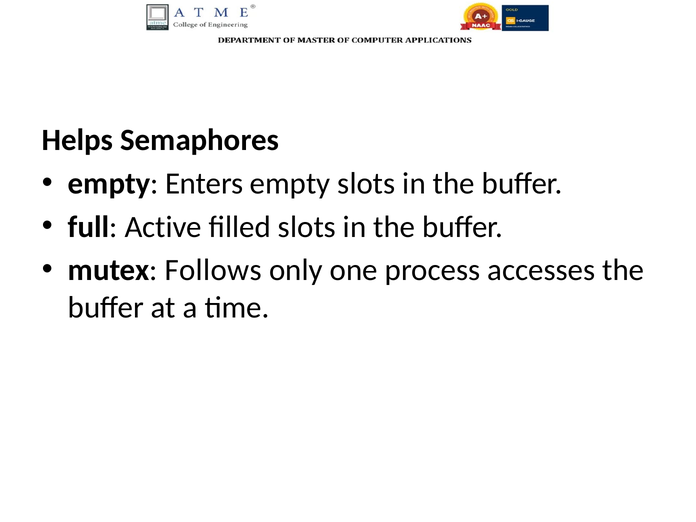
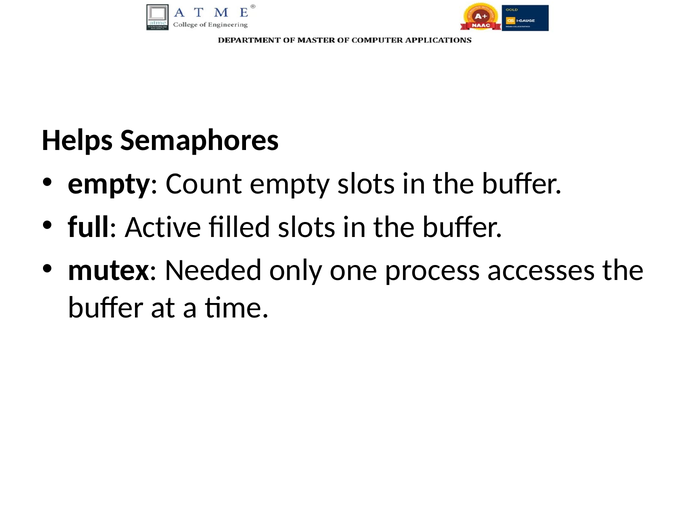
Enters: Enters -> Count (204, 184)
Follows: Follows -> Needed (213, 270)
